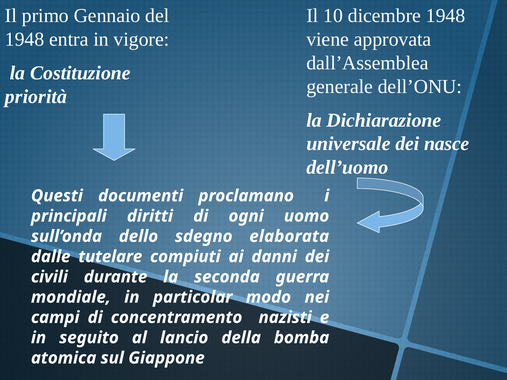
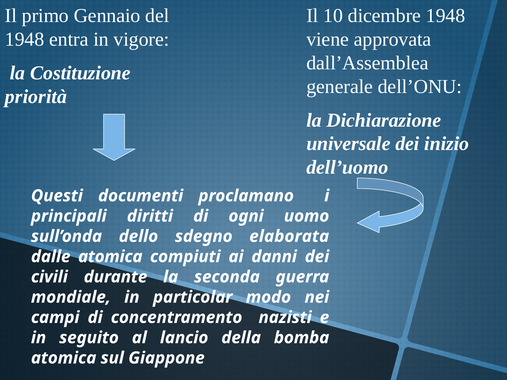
nasce: nasce -> inizio (447, 144)
dalle tutelare: tutelare -> atomica (110, 257)
